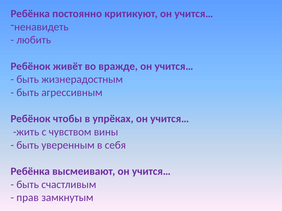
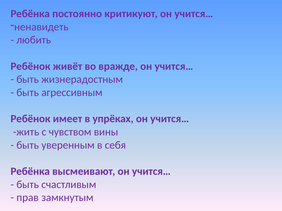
чтобы: чтобы -> имеет (68, 119)
